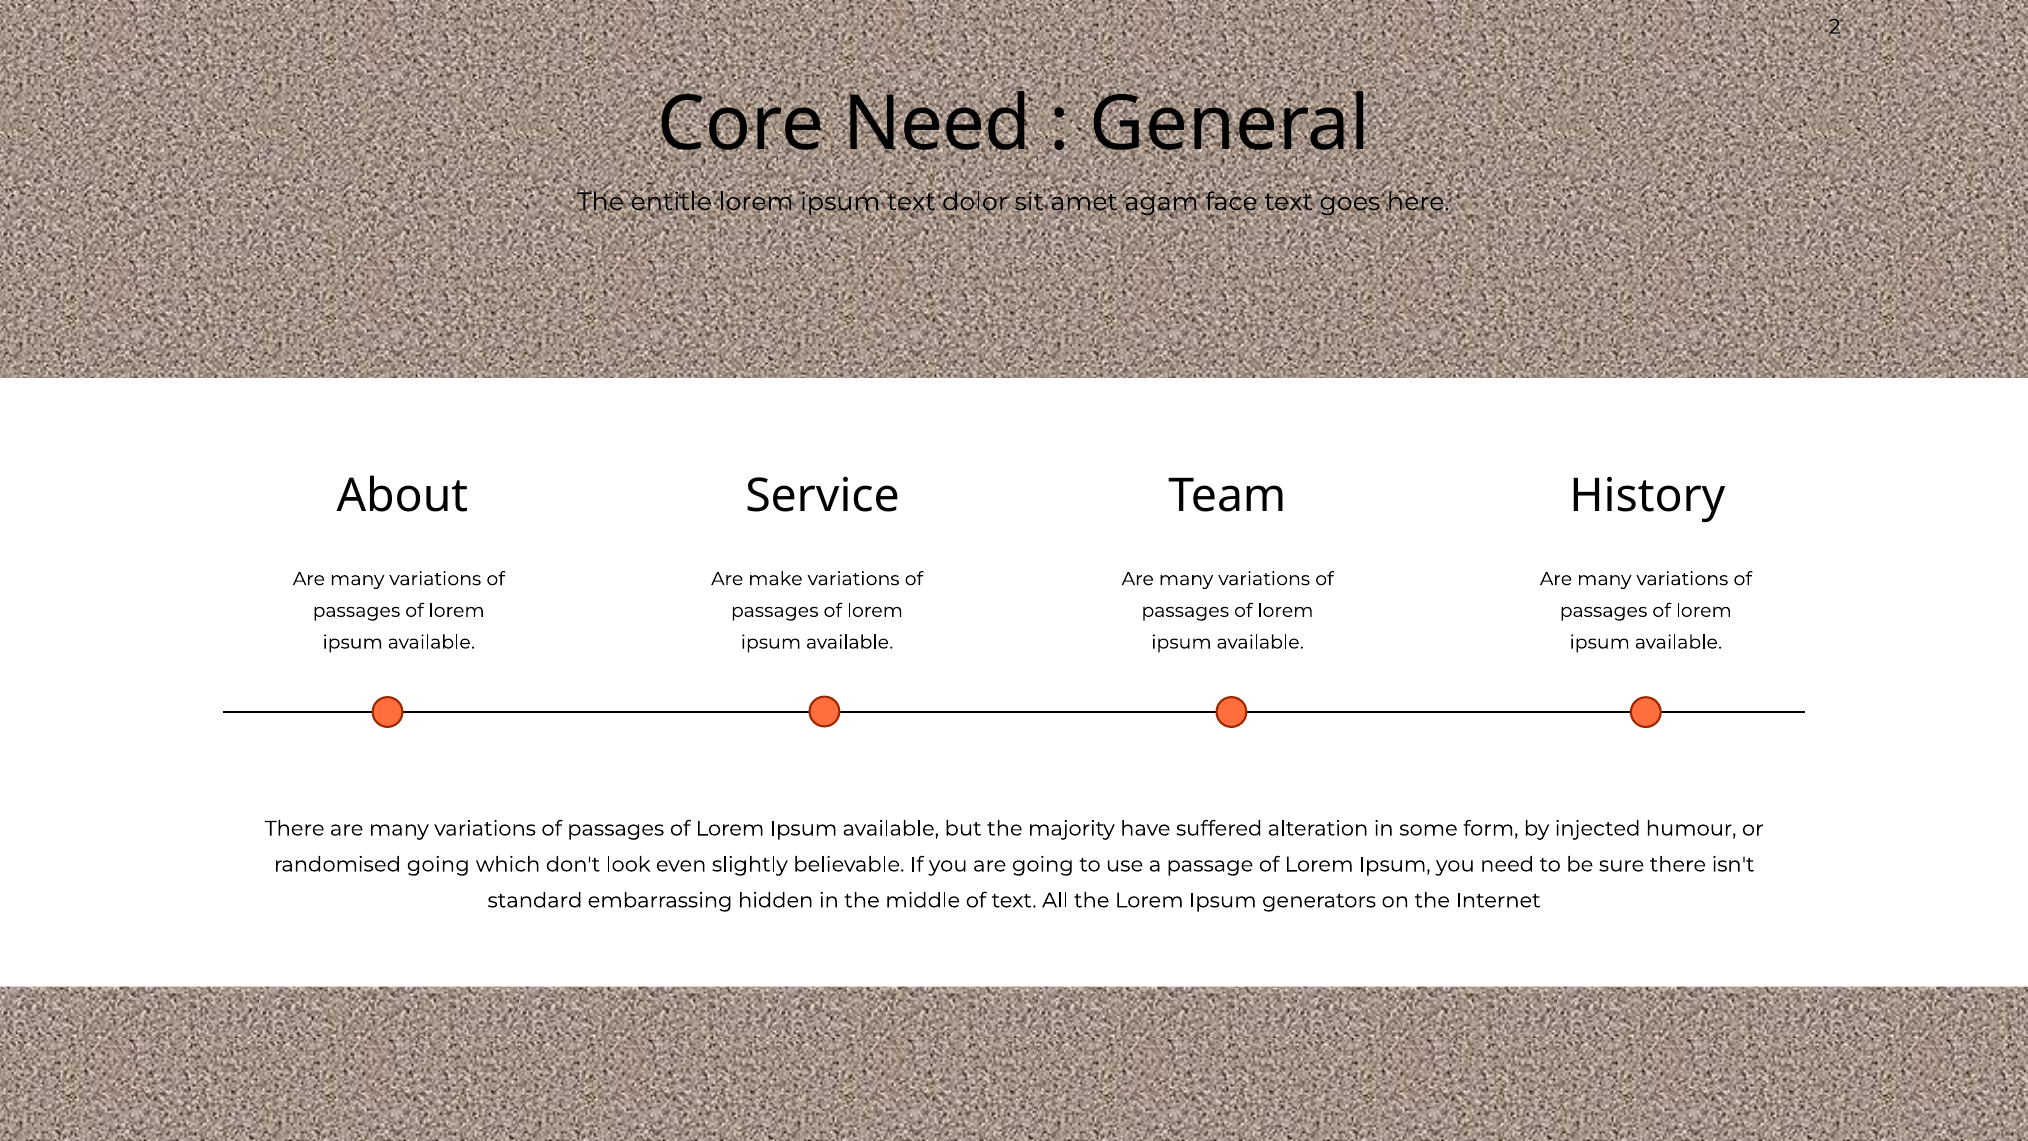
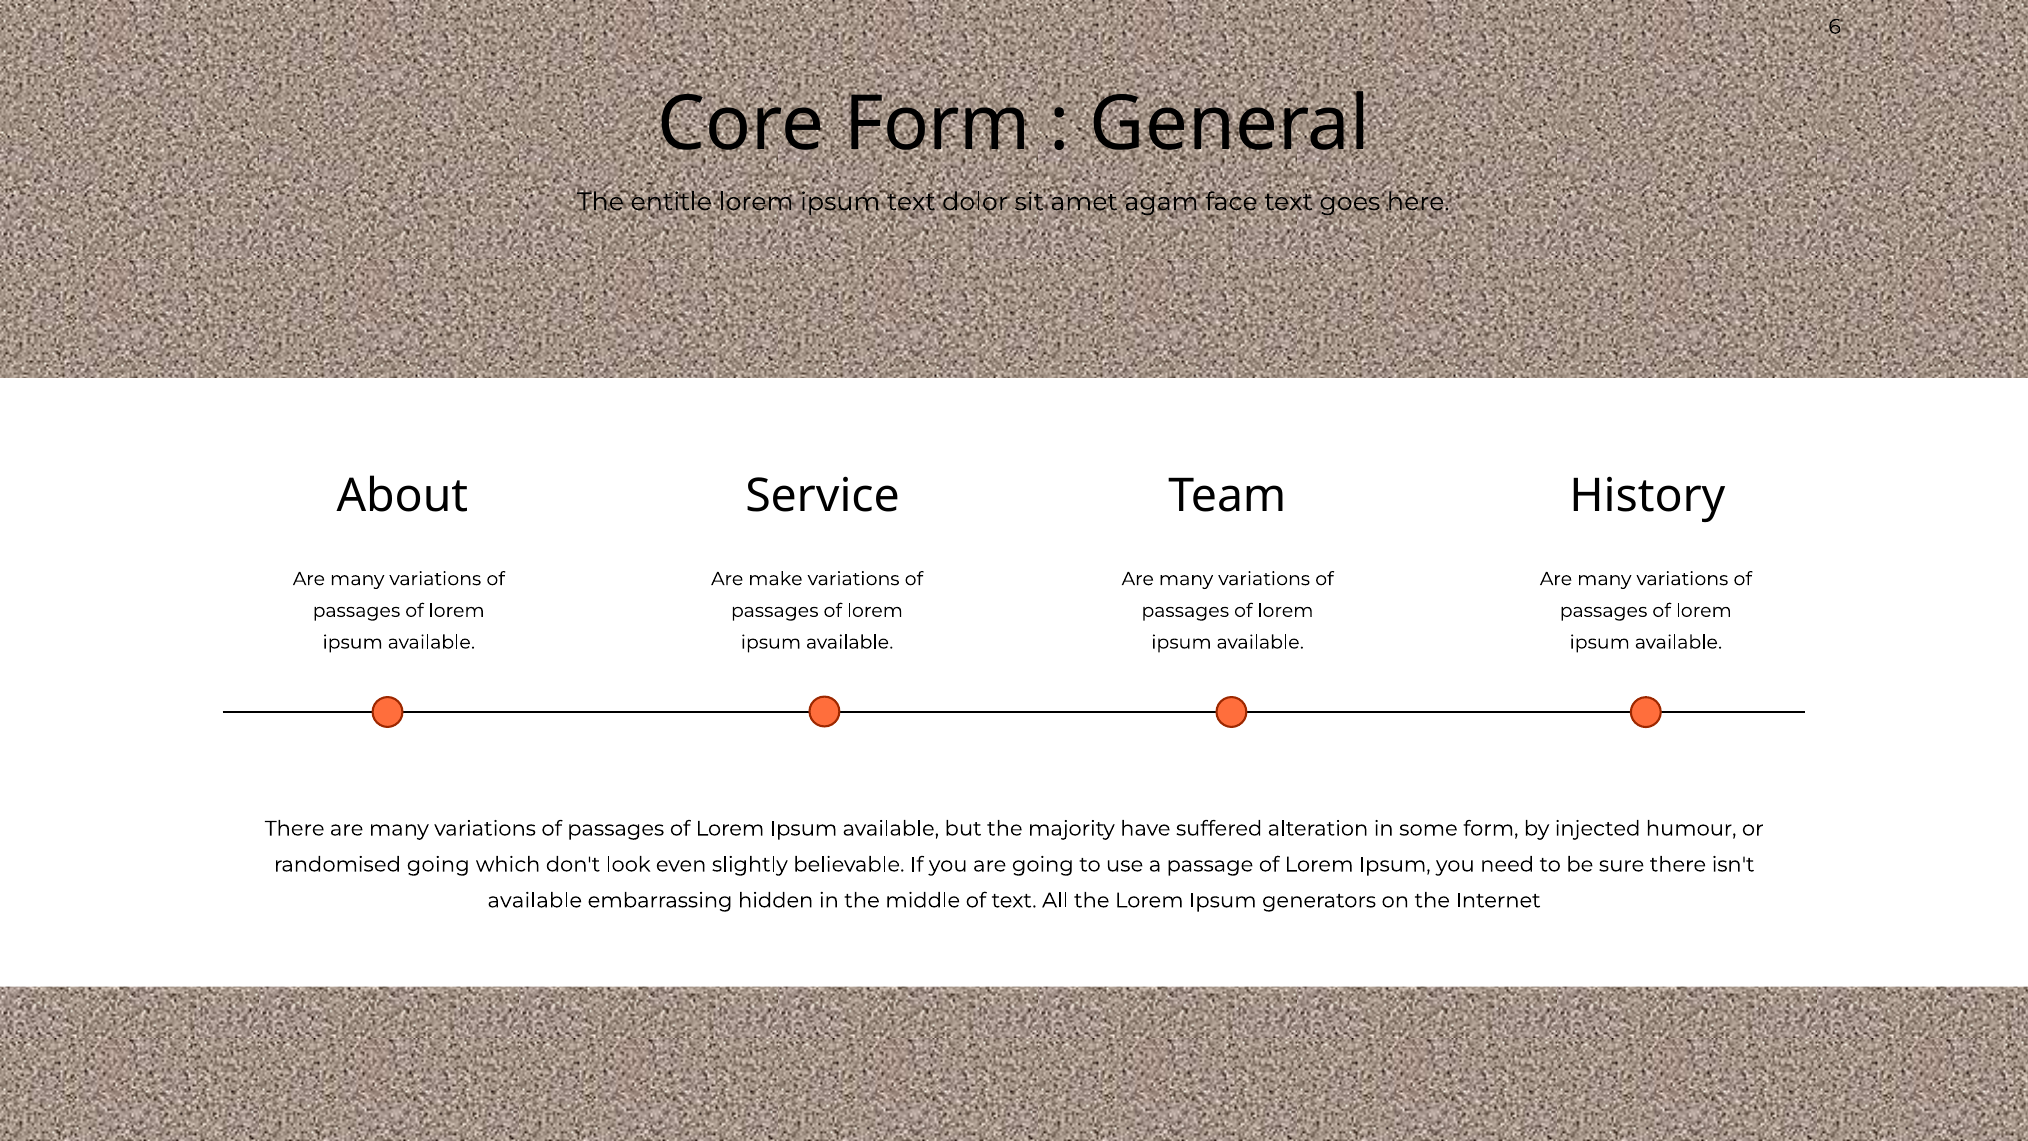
2: 2 -> 6 (1835, 27)
Core Need: Need -> Form (937, 124)
standard: standard -> available (535, 900)
